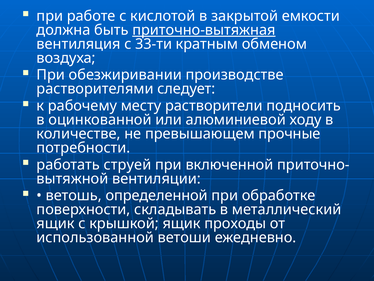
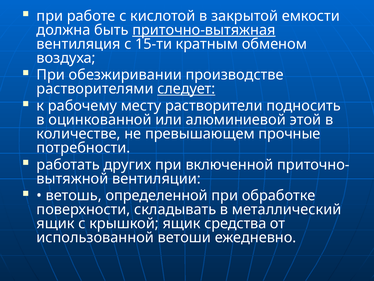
33-ти: 33-ти -> 15-ти (154, 44)
следует underline: none -> present (186, 89)
ходу: ходу -> этой (305, 120)
струей: струей -> других (127, 164)
проходы: проходы -> средства (235, 223)
